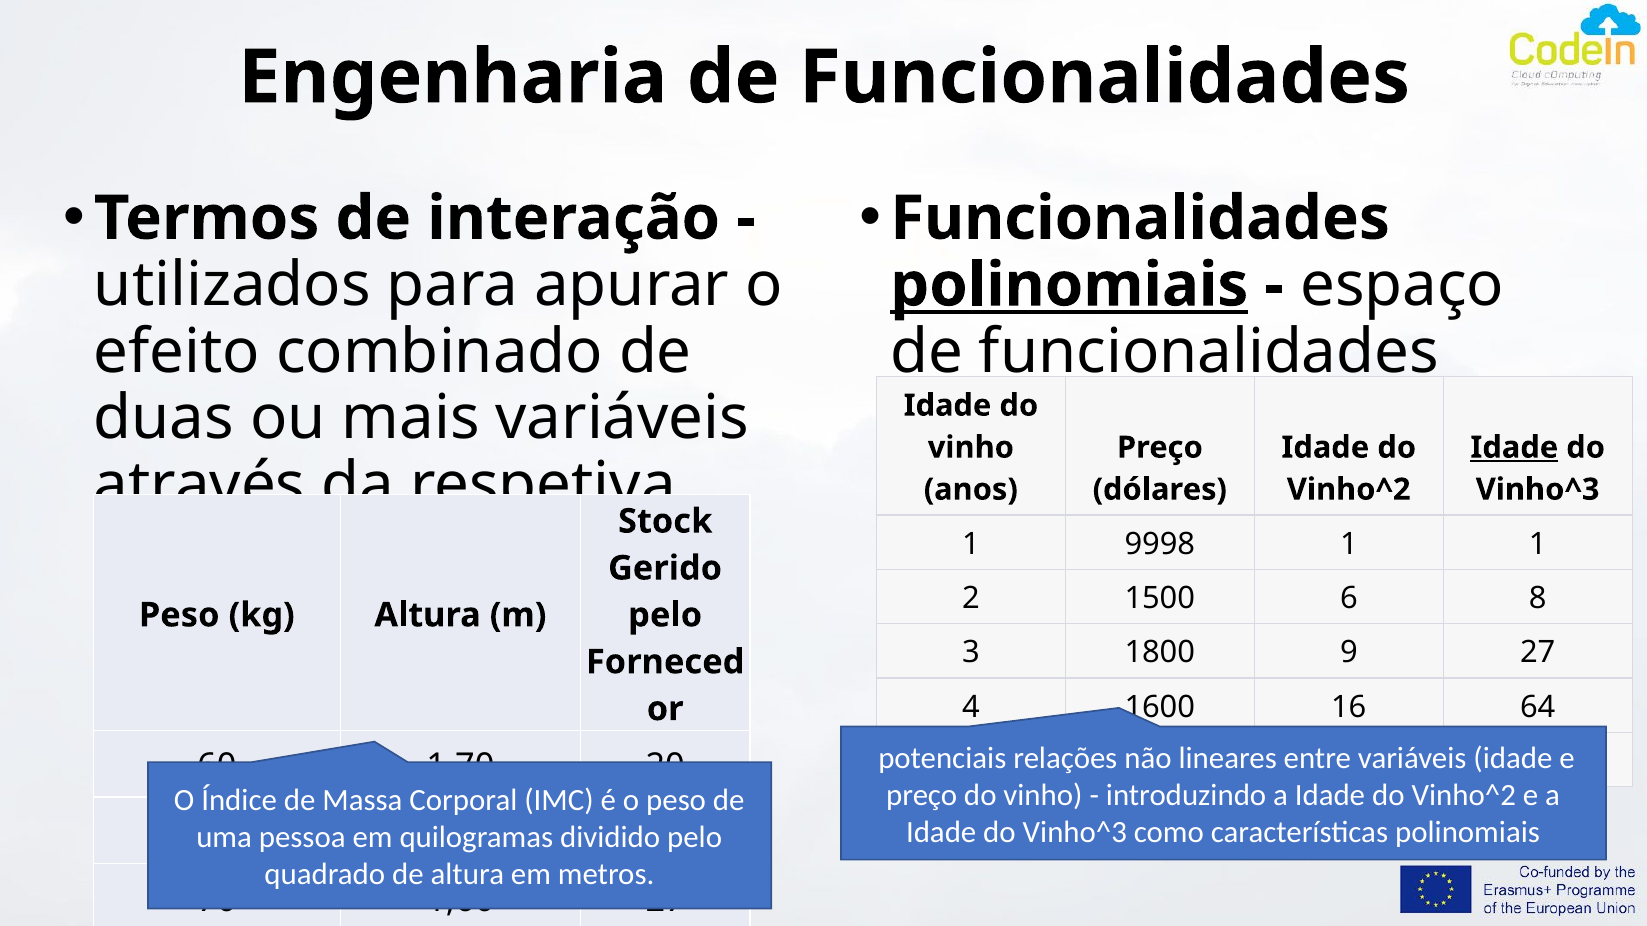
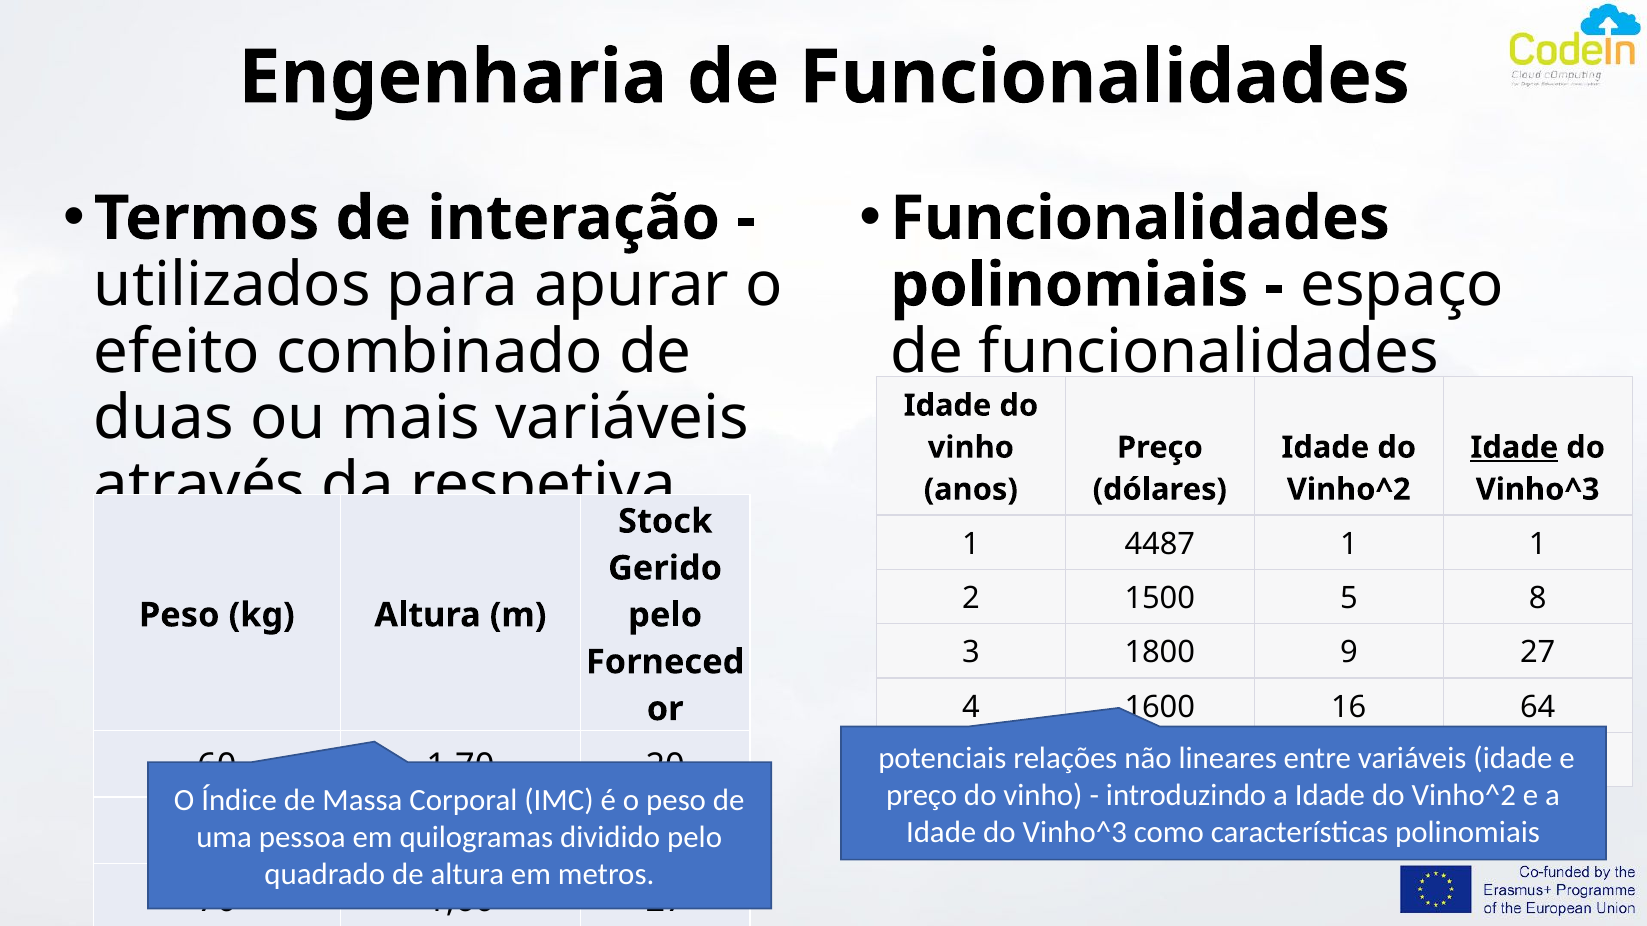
polinomiais underline: present -> none (1069, 285)
9998: 9998 -> 4487 (1160, 544)
1500 6: 6 -> 5 (1349, 599)
